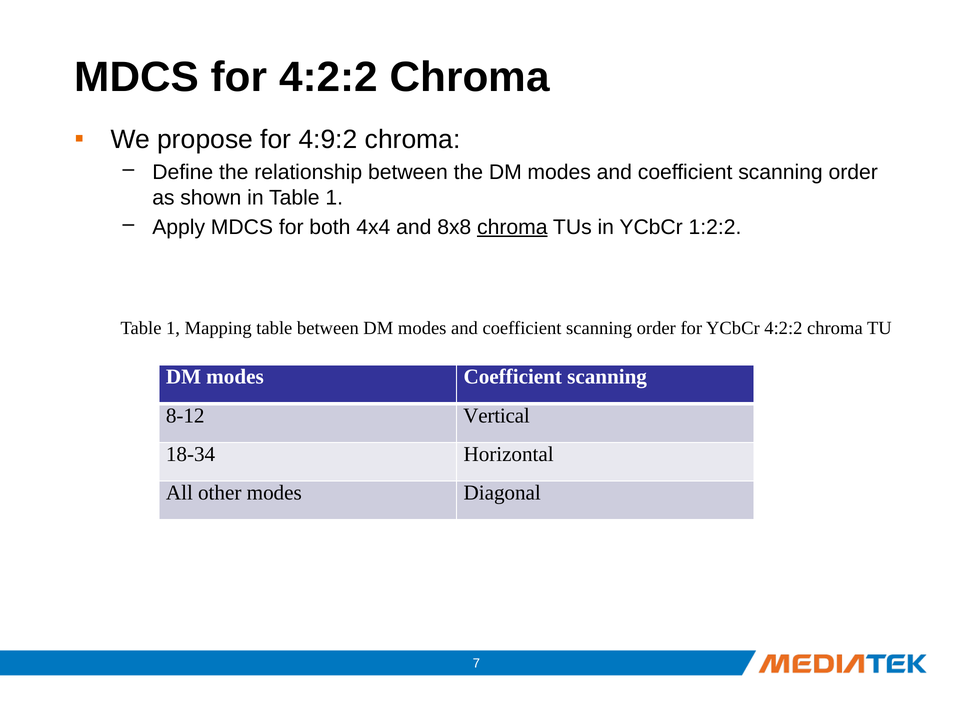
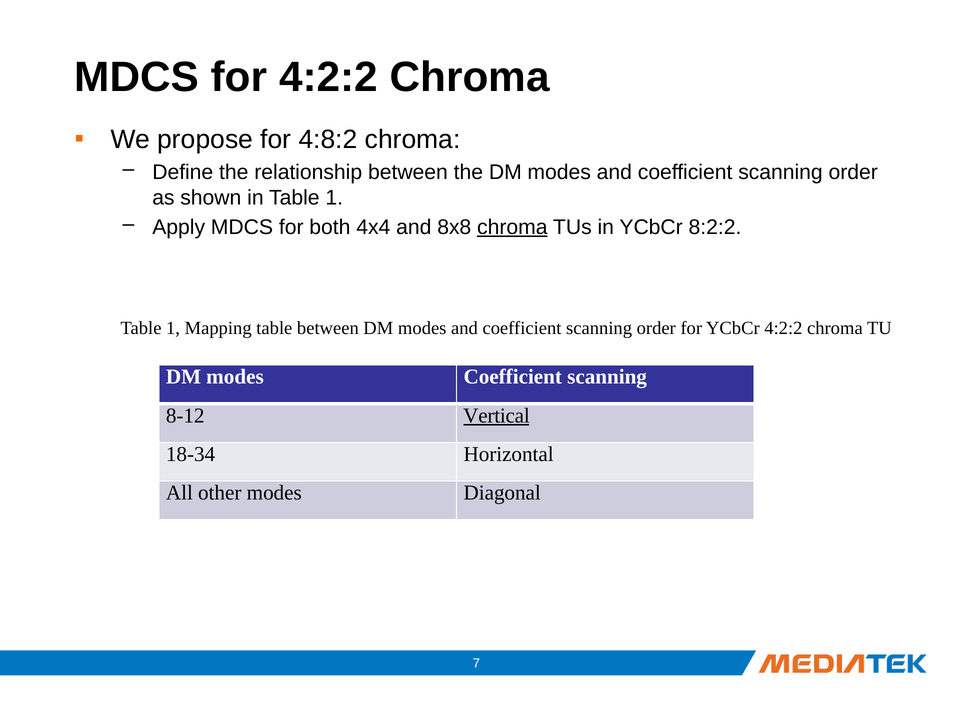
4:9:2: 4:9:2 -> 4:8:2 (328, 140)
1:2:2: 1:2:2 -> 8:2:2 (715, 227)
Vertical underline: none -> present (496, 415)
